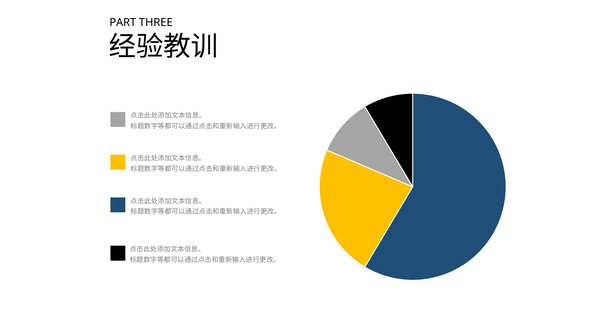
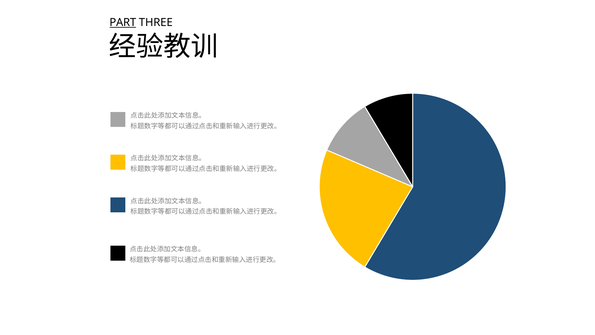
PART underline: none -> present (123, 23)
